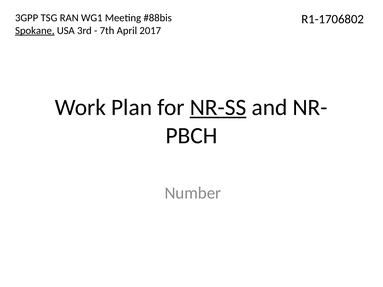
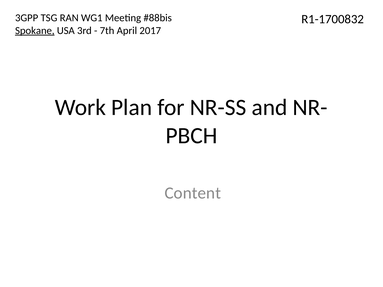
R1-1706802: R1-1706802 -> R1-1700832 (333, 19)
NR-SS underline: present -> none (218, 108)
Number: Number -> Content (193, 193)
